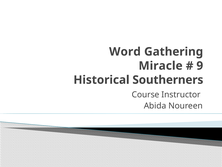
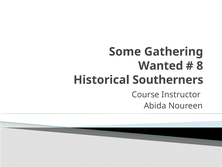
Word: Word -> Some (125, 52)
Miracle: Miracle -> Wanted (161, 66)
9: 9 -> 8 (200, 66)
